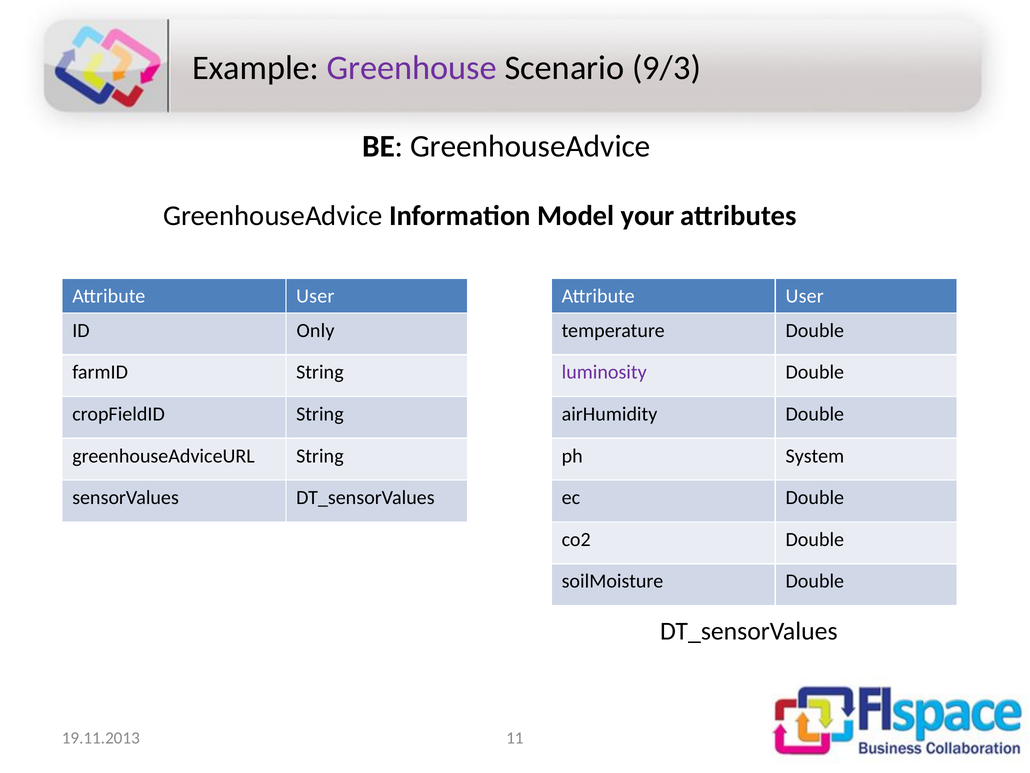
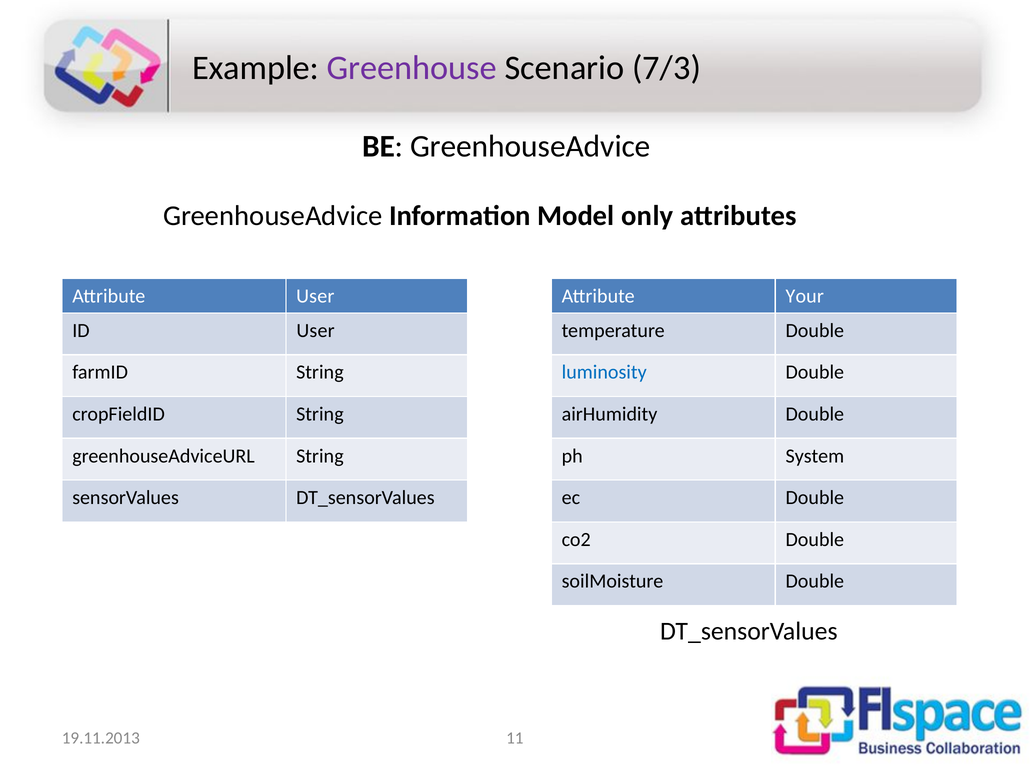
9/3: 9/3 -> 7/3 (666, 68)
your: your -> only (647, 216)
User: User -> Your (805, 296)
ID Only: Only -> User (316, 330)
luminosity colour: purple -> blue (604, 372)
